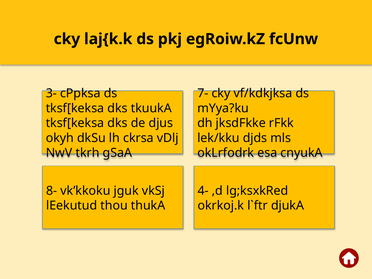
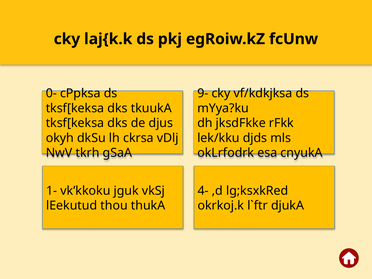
3-: 3- -> 0- (51, 93)
7-: 7- -> 9- (203, 93)
8-: 8- -> 1- (52, 191)
